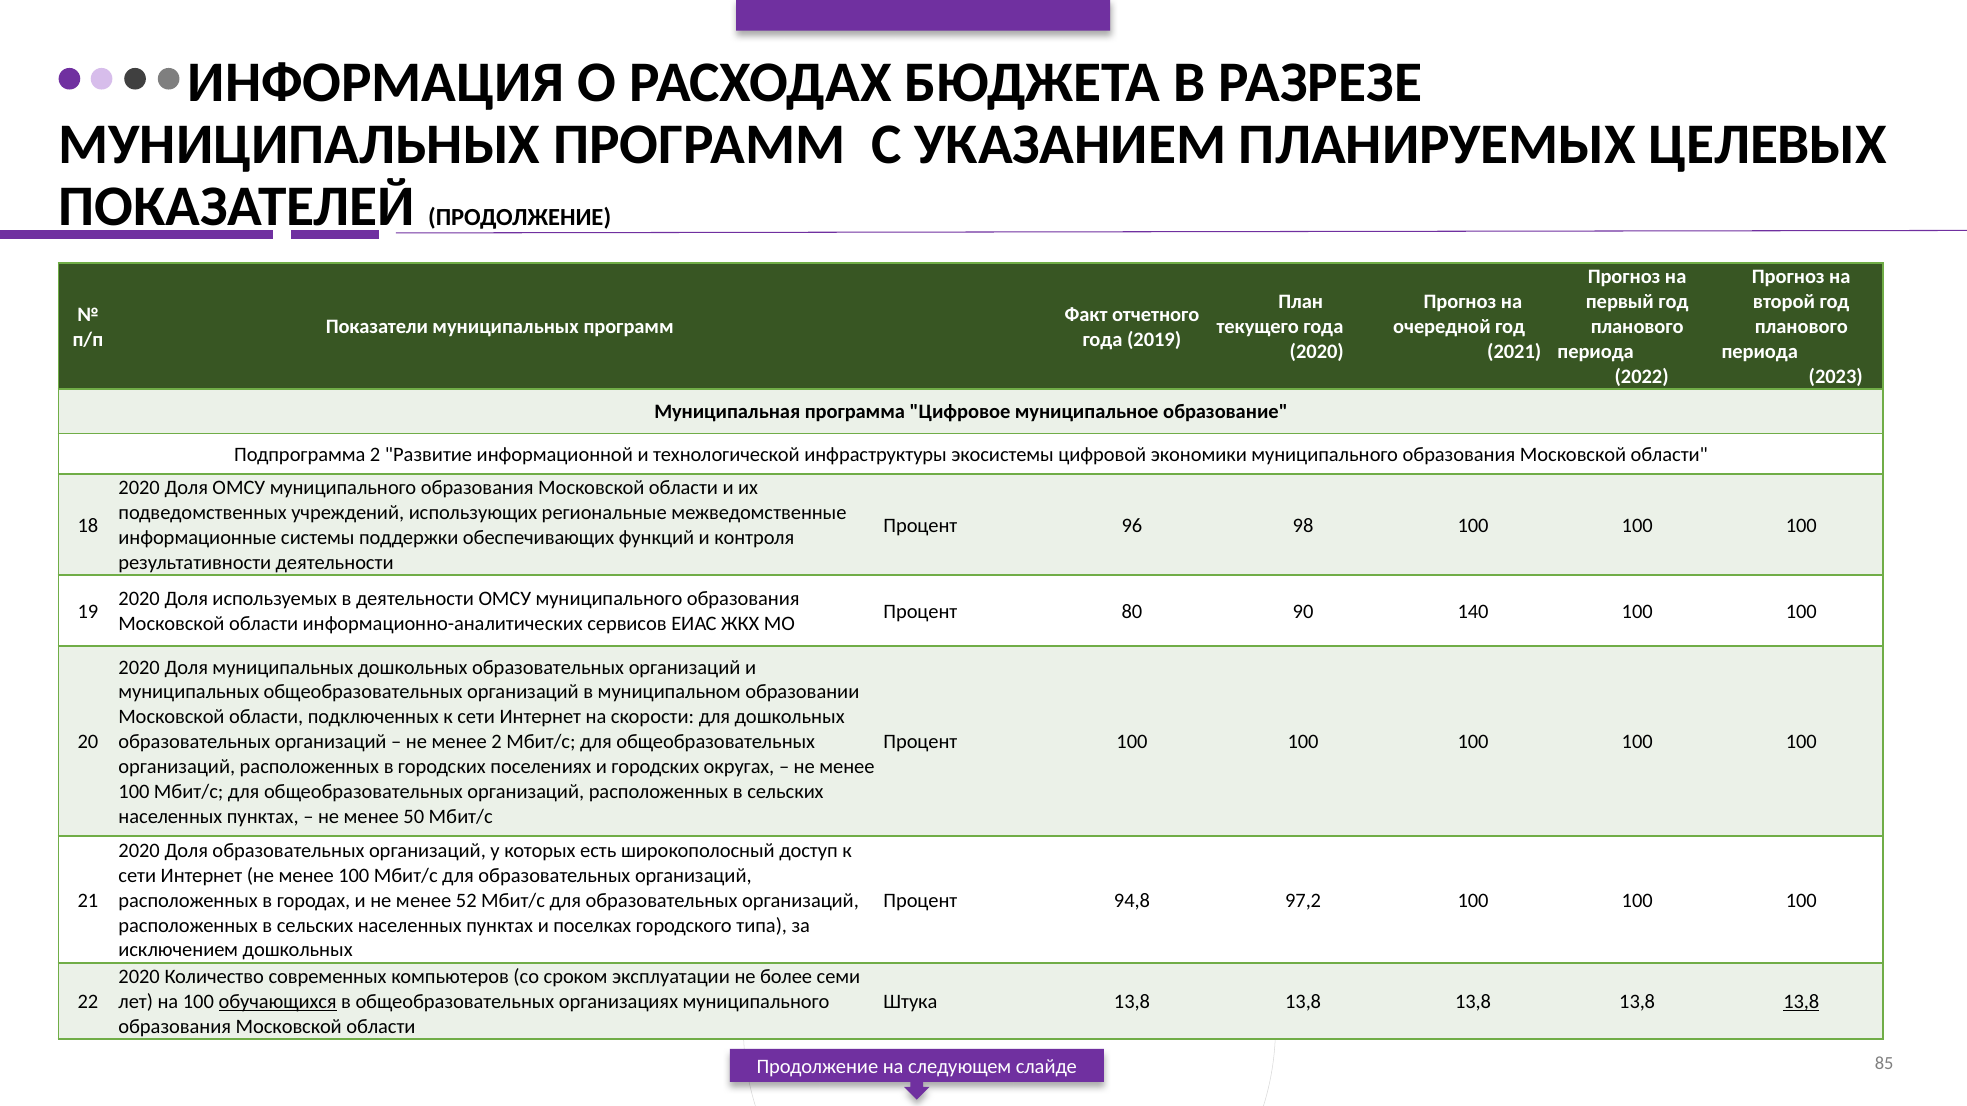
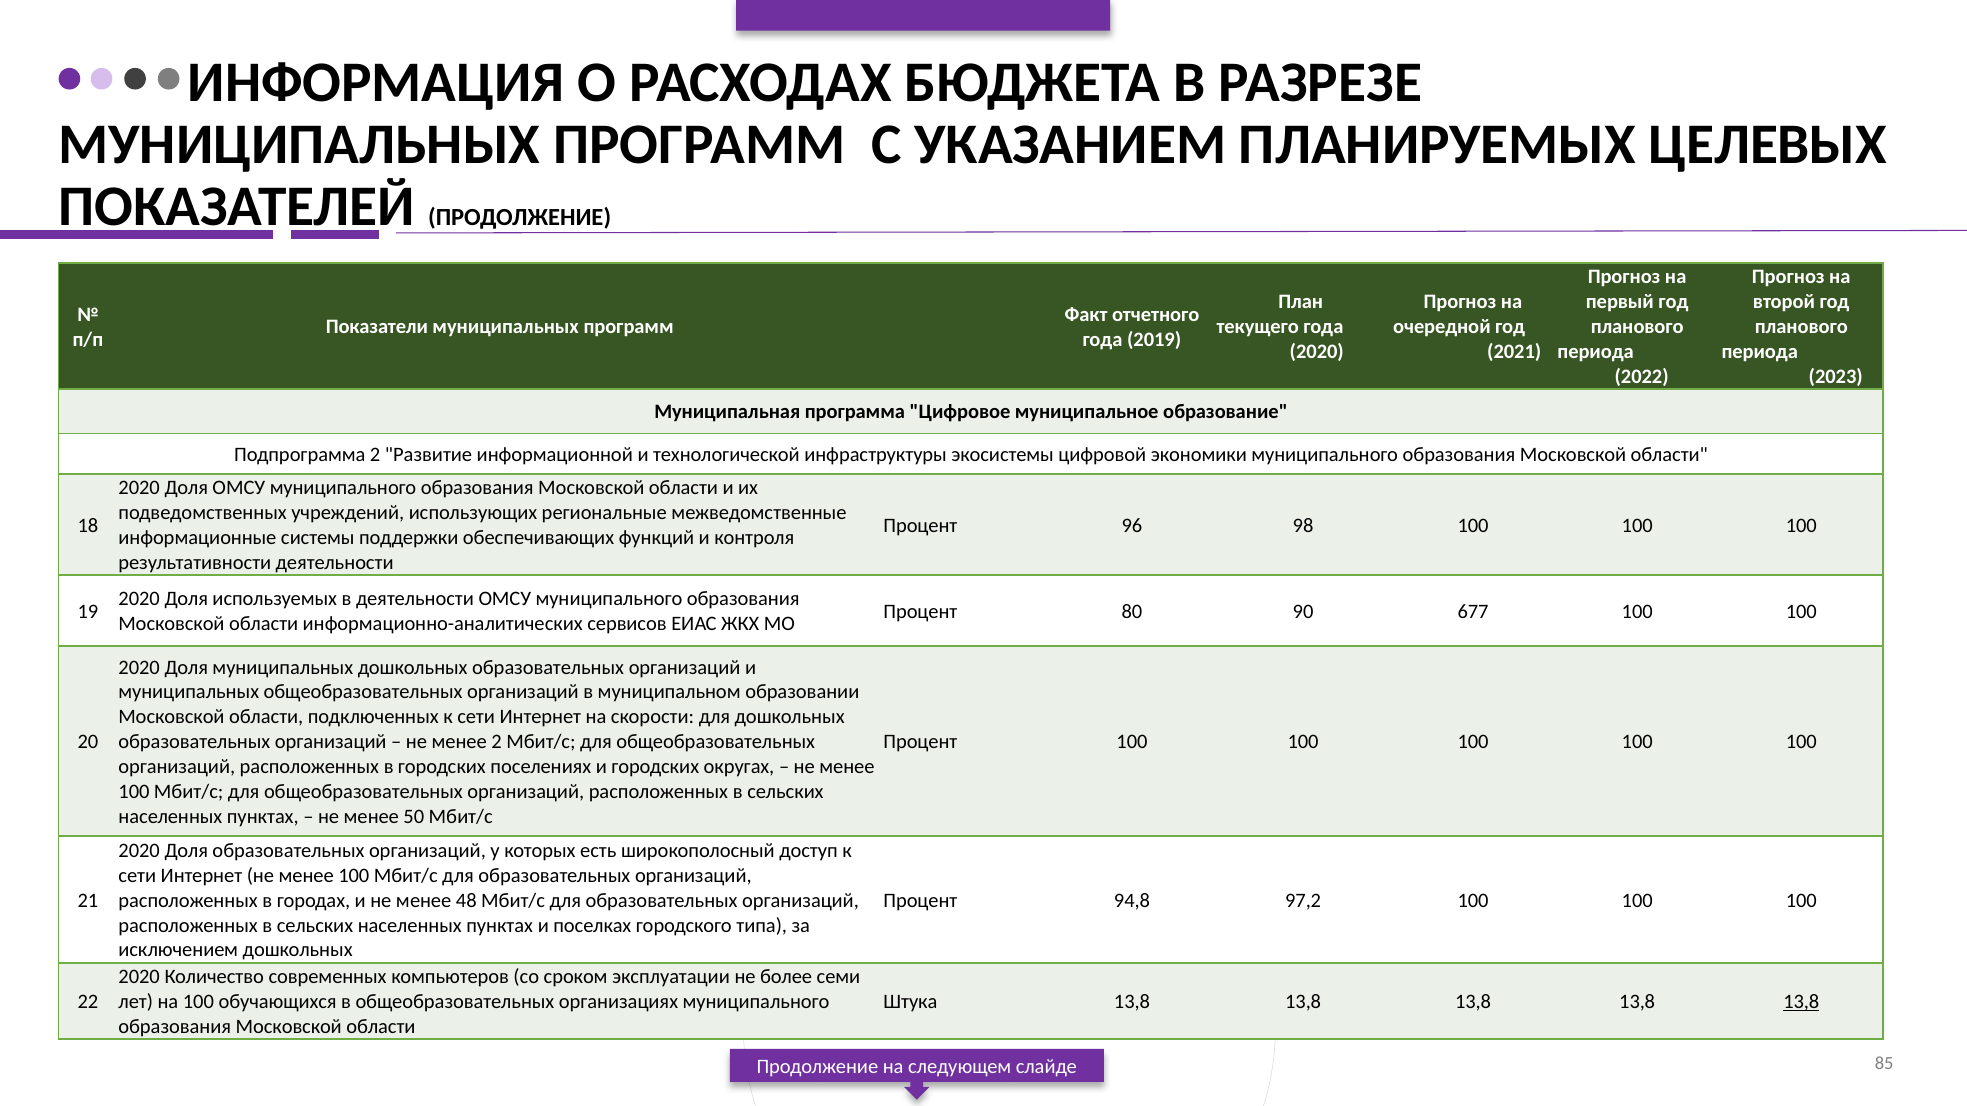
140: 140 -> 677 (1473, 611)
52: 52 -> 48 (466, 901)
обучающихся underline: present -> none (278, 1002)
